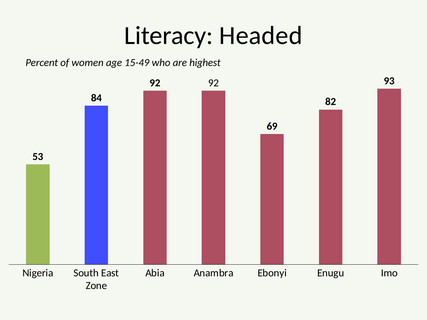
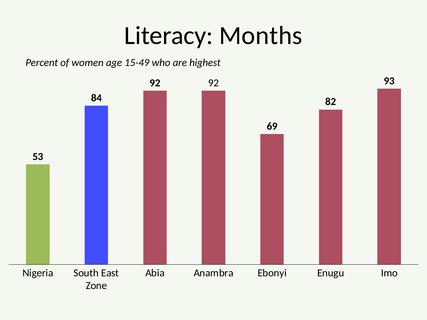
Headed: Headed -> Months (261, 36)
